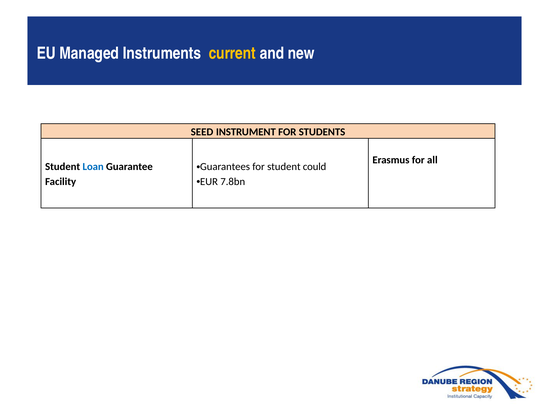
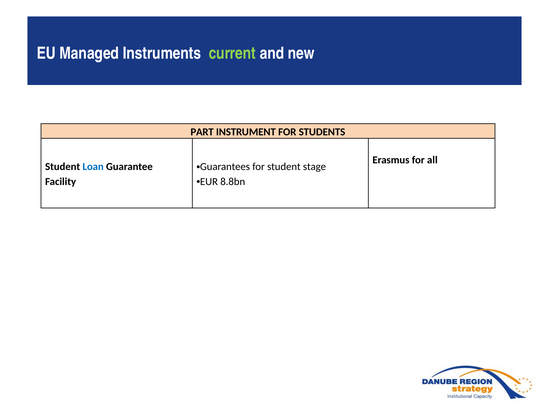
current colour: yellow -> light green (232, 53)
SEED: SEED -> PART (202, 132)
could: could -> stage (314, 167)
7.8bn: 7.8bn -> 8.8bn (233, 182)
